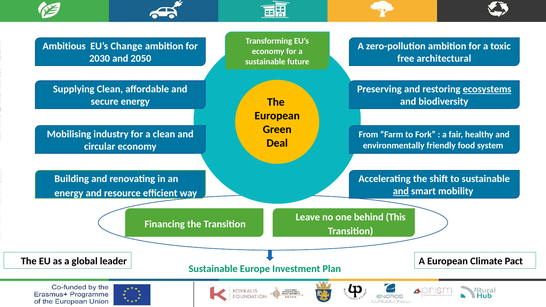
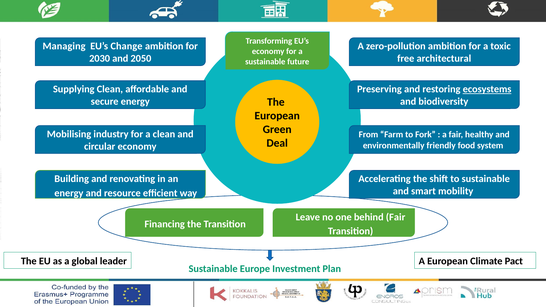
Ambitious: Ambitious -> Managing (64, 46)
and underline: present -> none (401, 191)
behind This: This -> Fair (396, 217)
